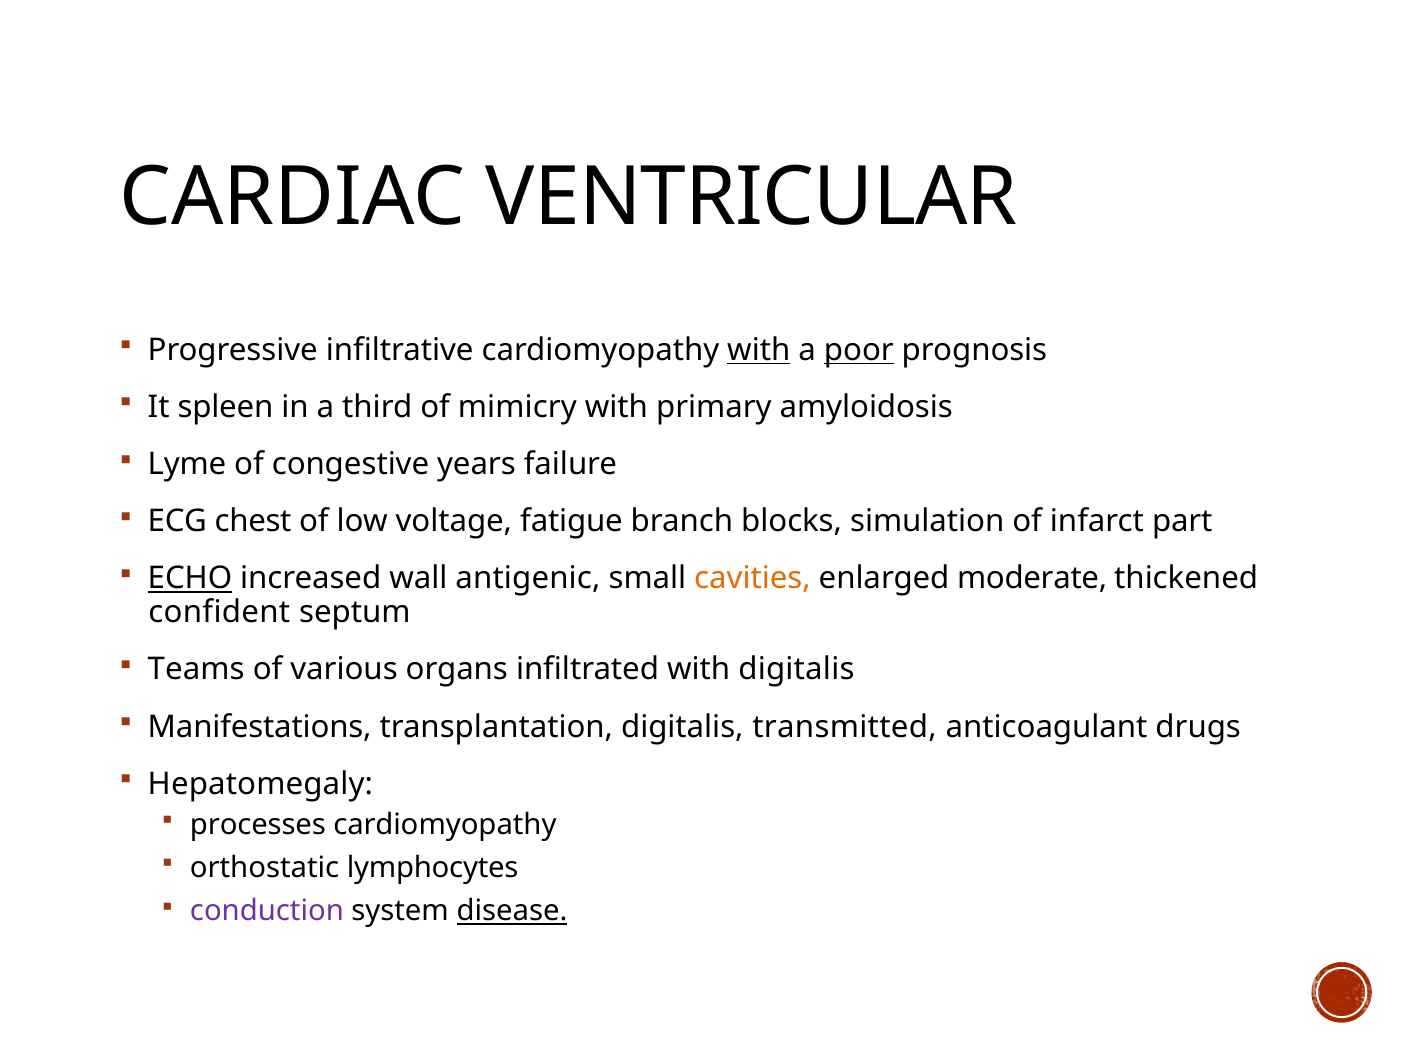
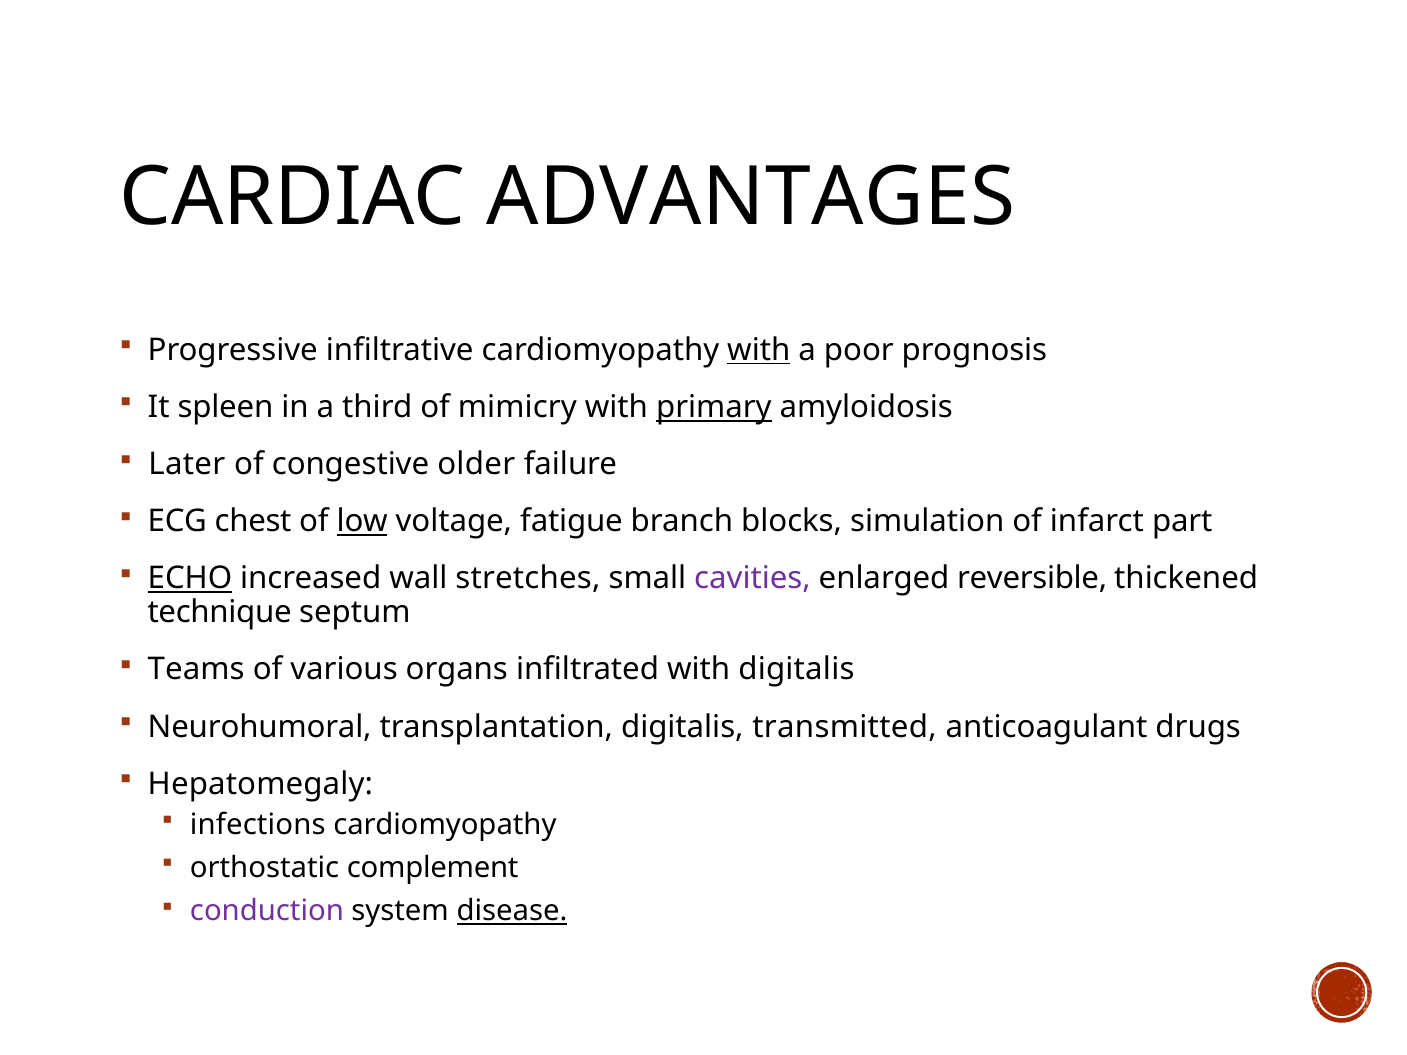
VENTRICULAR: VENTRICULAR -> ADVANTAGES (751, 198)
poor underline: present -> none (859, 350)
primary underline: none -> present (714, 407)
Lyme: Lyme -> Later (187, 464)
years: years -> older (476, 464)
low underline: none -> present (362, 522)
antigenic: antigenic -> stretches (528, 579)
cavities colour: orange -> purple (752, 579)
moderate: moderate -> reversible (1032, 579)
confident: confident -> technique (220, 613)
Manifestations: Manifestations -> Neurohumoral (260, 727)
processes: processes -> infections (258, 825)
lymphocytes: lymphocytes -> complement (433, 868)
